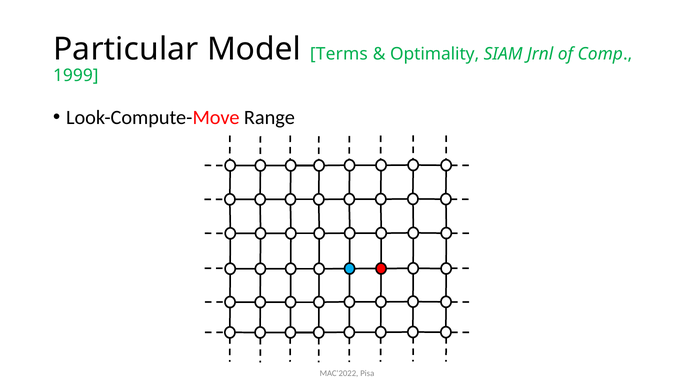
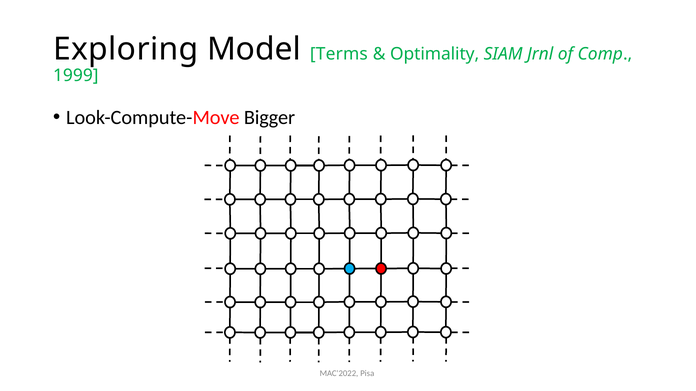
Particular: Particular -> Exploring (126, 49)
Range: Range -> Bigger (270, 118)
